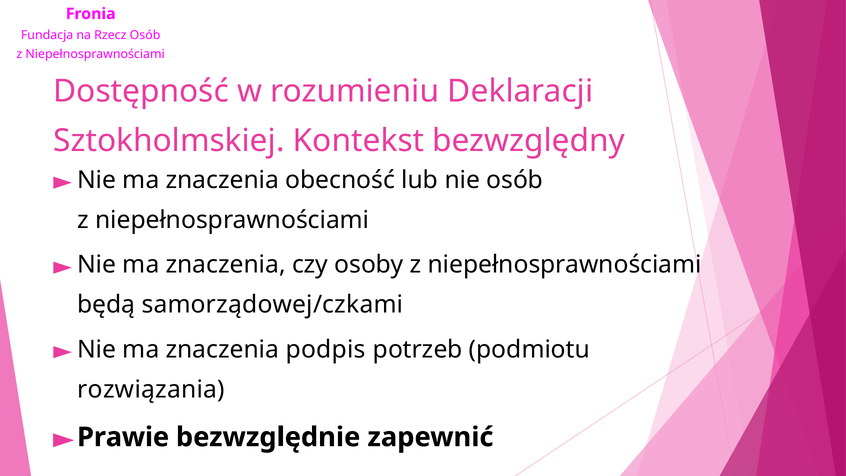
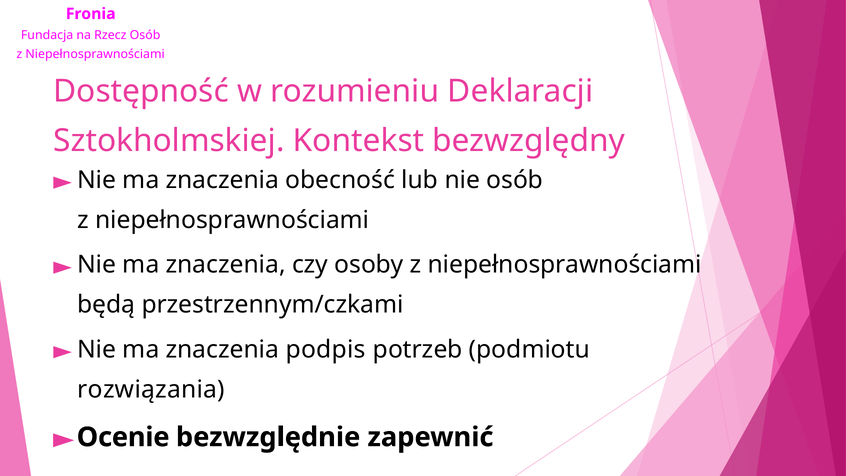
samorządowej/czkami: samorządowej/czkami -> przestrzennym/czkami (273, 305)
Prawie: Prawie -> Ocenie (123, 437)
